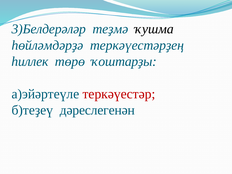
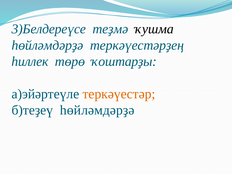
3)Белдерәләр: 3)Белдерәләр -> 3)Белдереүсе (49, 29)
теркәүестәр colour: red -> orange (119, 94)
б)теҙеү дәреслегенән: дәреслегенән -> һөйләмдәрҙә (97, 110)
